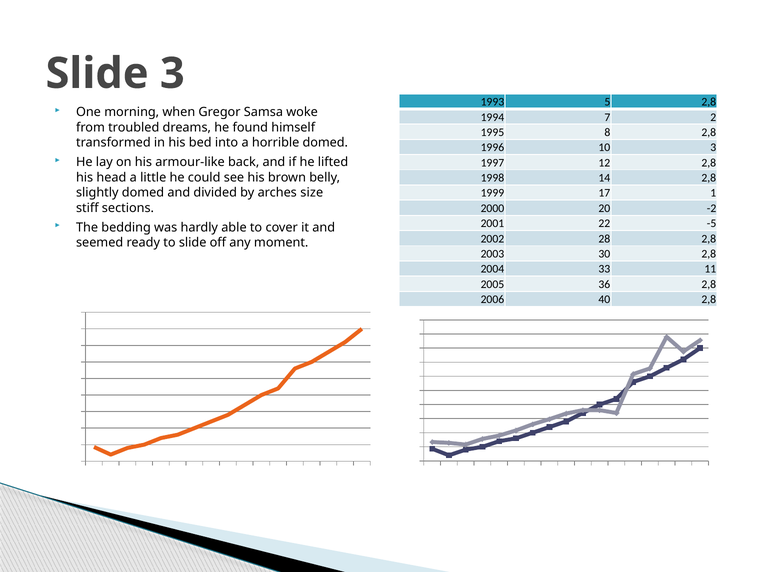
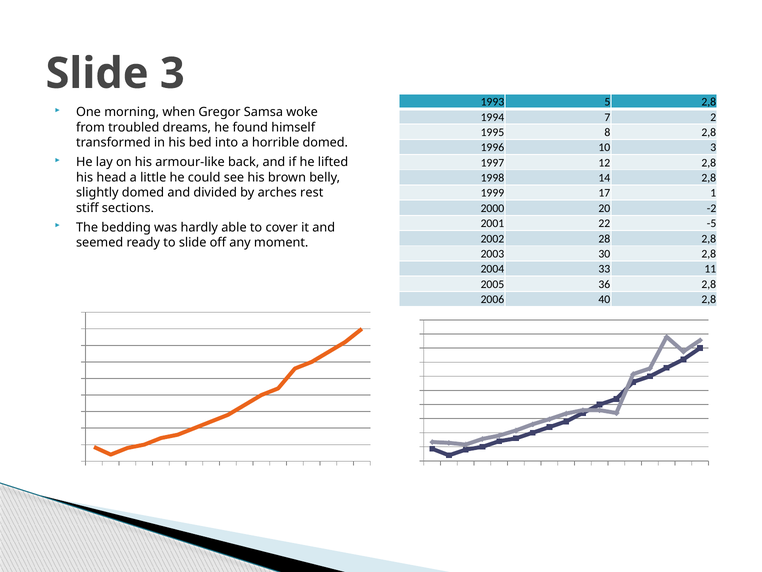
size: size -> rest (312, 192)
